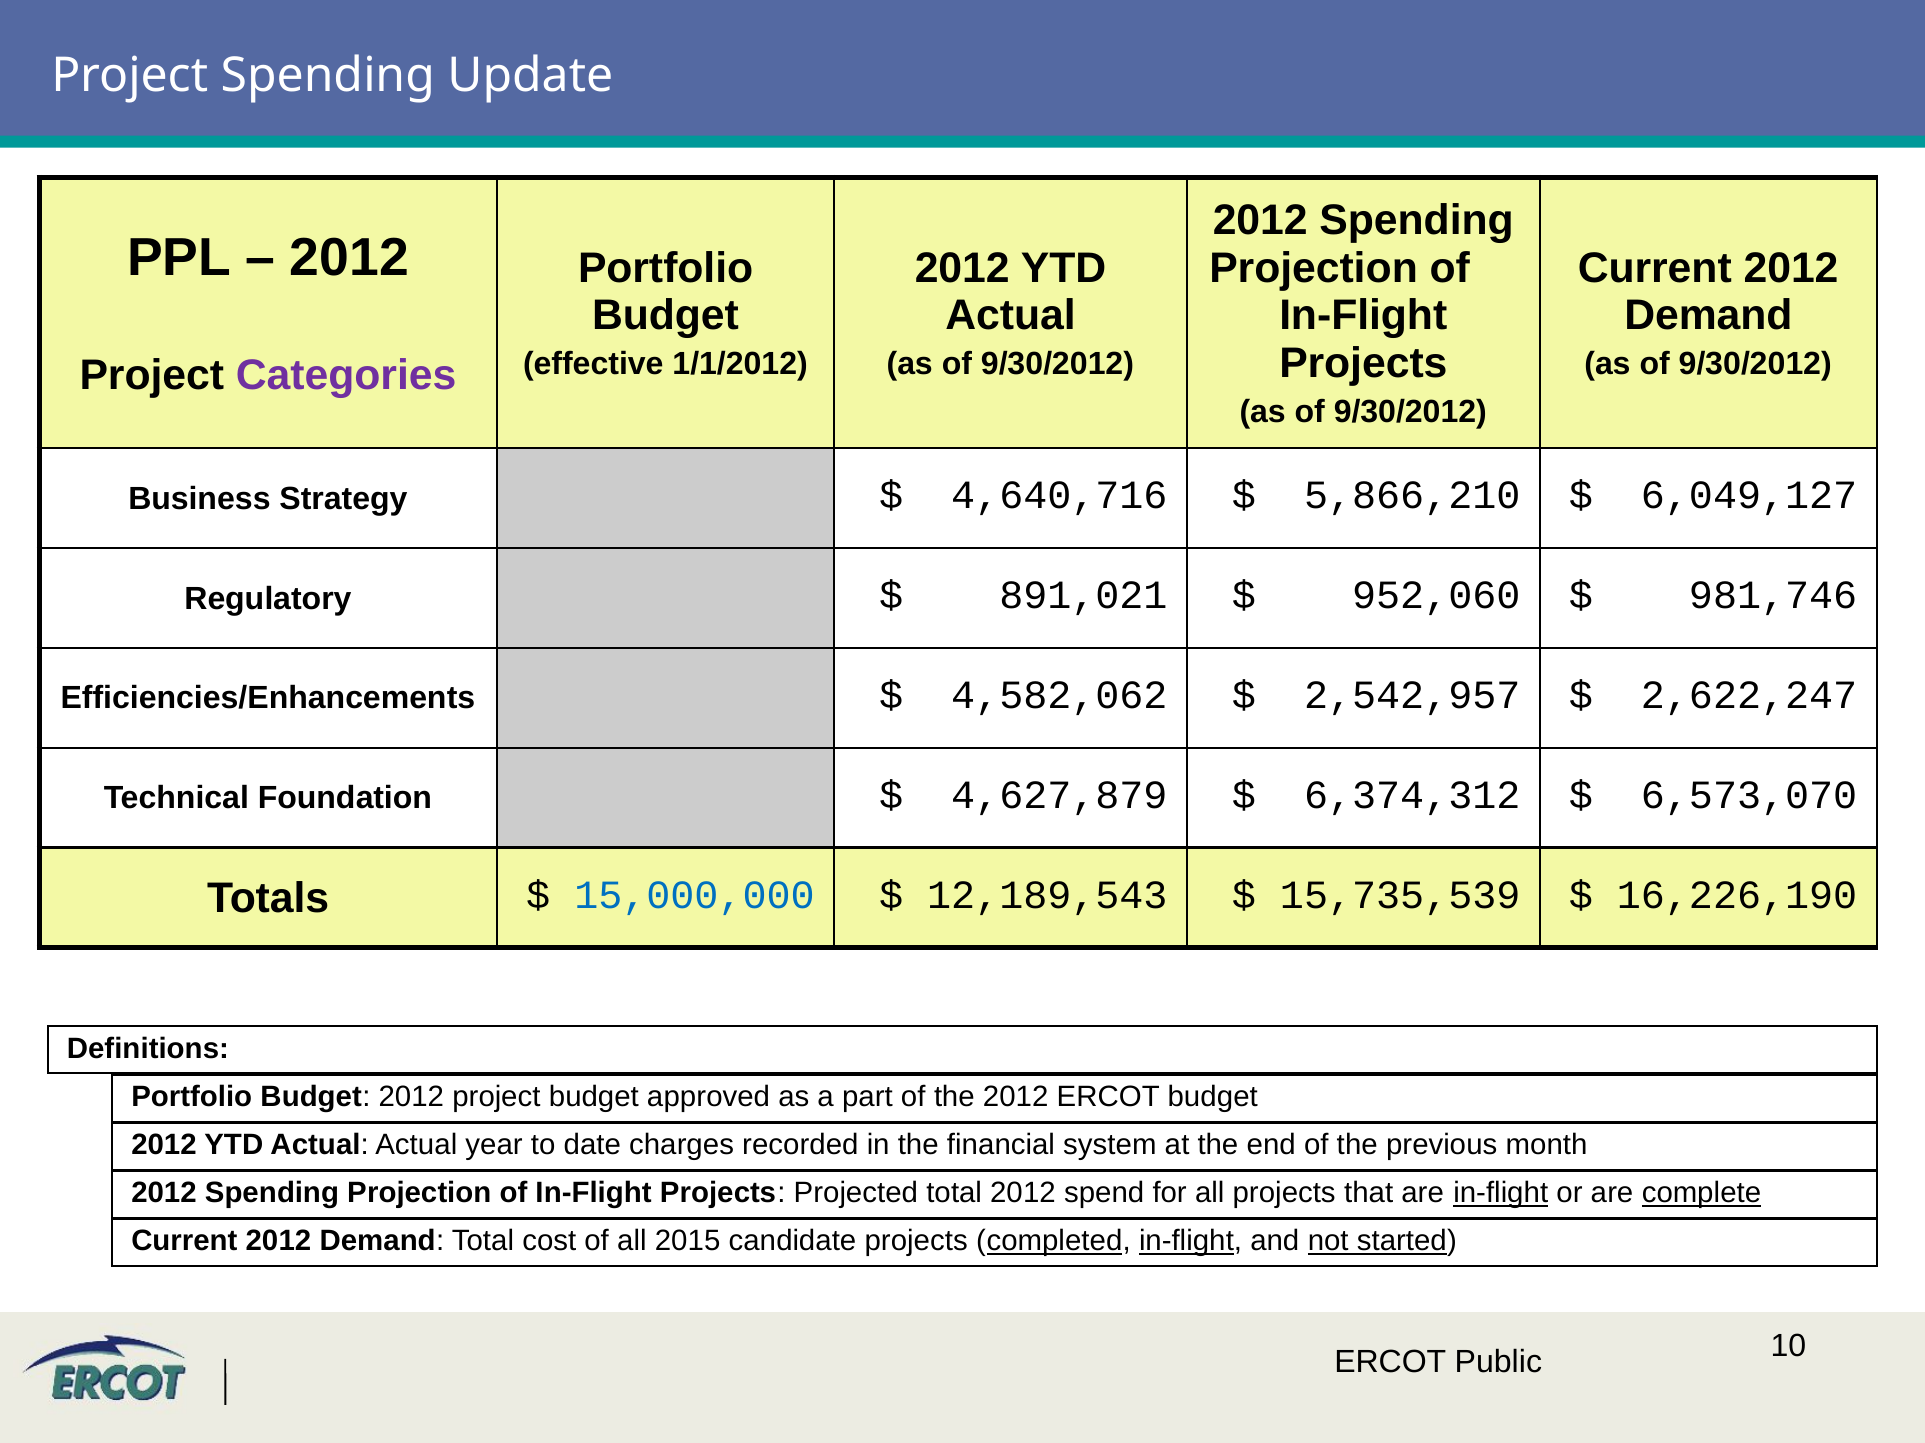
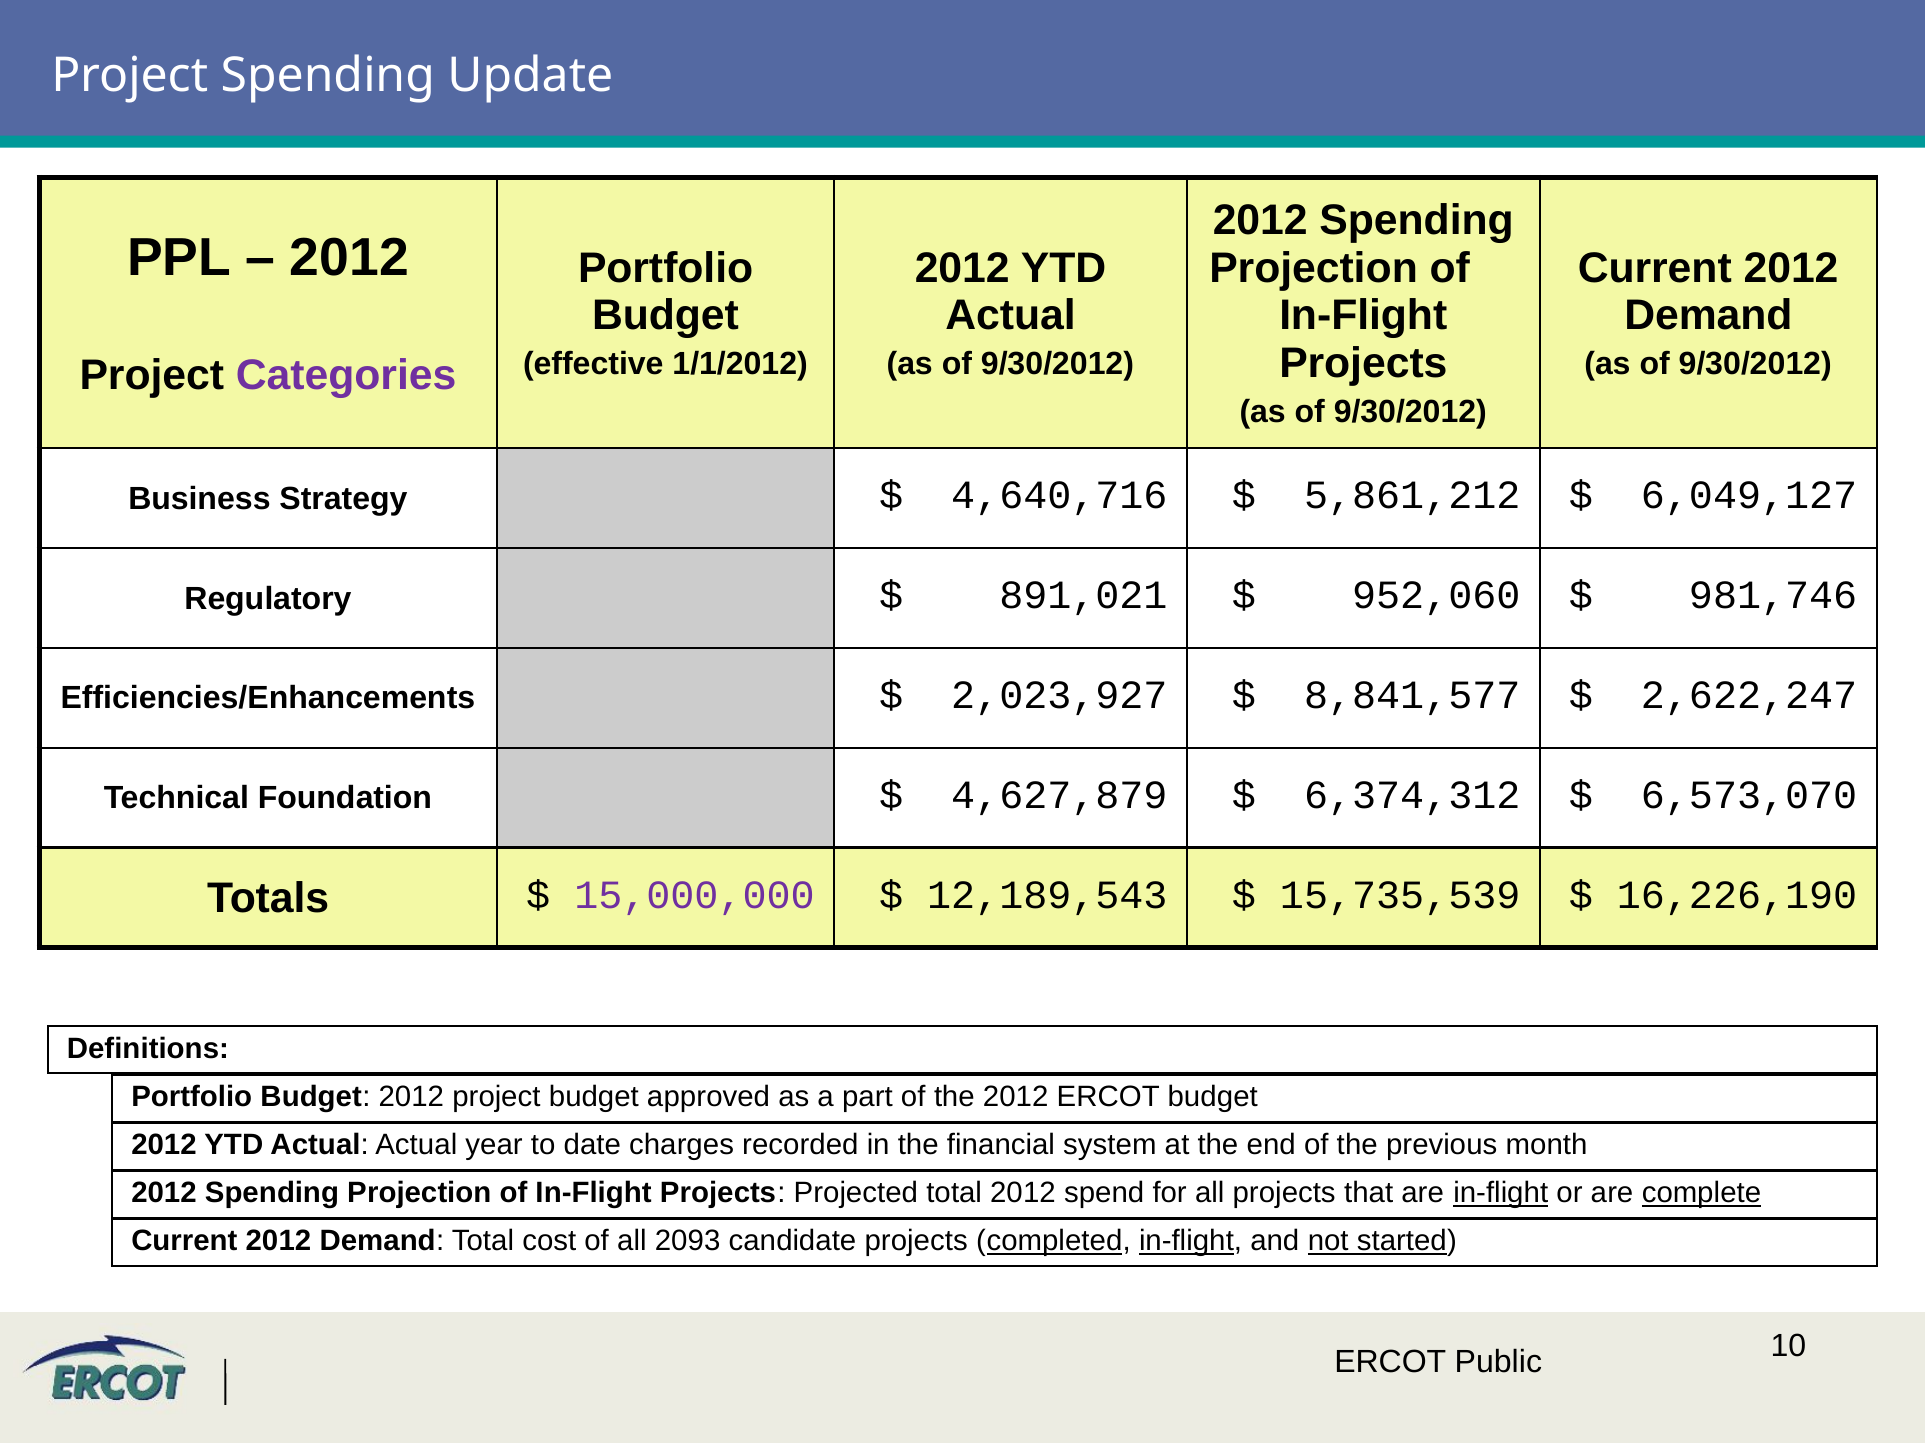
5,866,210: 5,866,210 -> 5,861,212 (1412, 496)
4,582,062: 4,582,062 -> 2,023,927 (1059, 695)
2,542,957: 2,542,957 -> 8,841,577 (1412, 695)
15,000,000 colour: blue -> purple (694, 895)
2015: 2015 -> 2093 (688, 1242)
